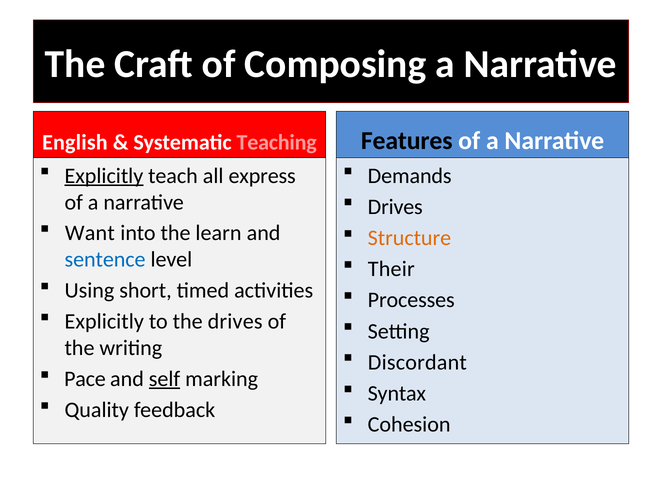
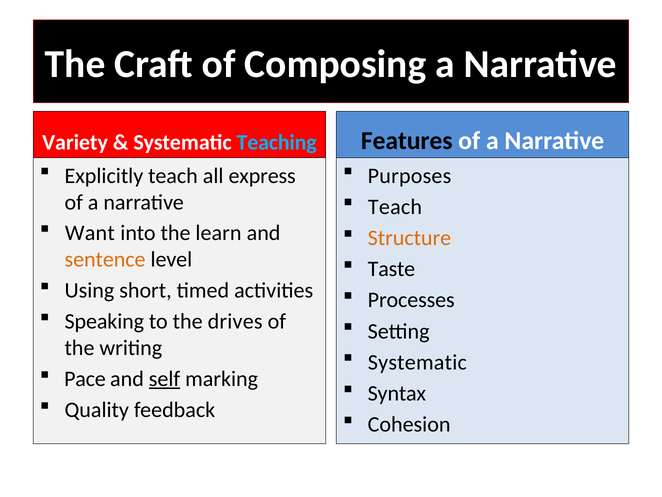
English: English -> Variety (75, 142)
Teaching colour: pink -> light blue (277, 142)
Demands: Demands -> Purposes (410, 176)
Explicitly underline: present -> none (104, 176)
Drives: Drives -> Teach (395, 207)
sentence colour: blue -> orange (105, 259)
Their: Their -> Taste (391, 269)
Explicitly: Explicitly -> Speaking (104, 321)
Discordant: Discordant -> Systematic (417, 362)
